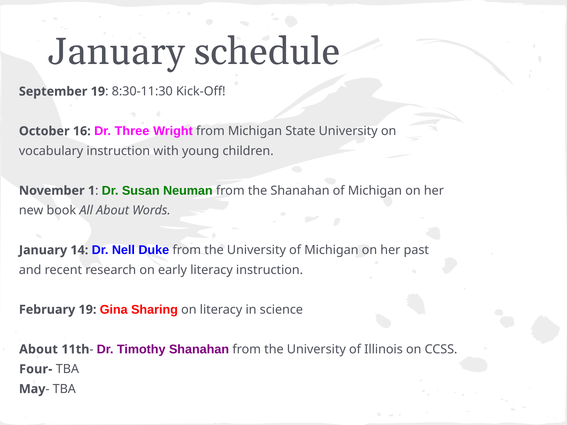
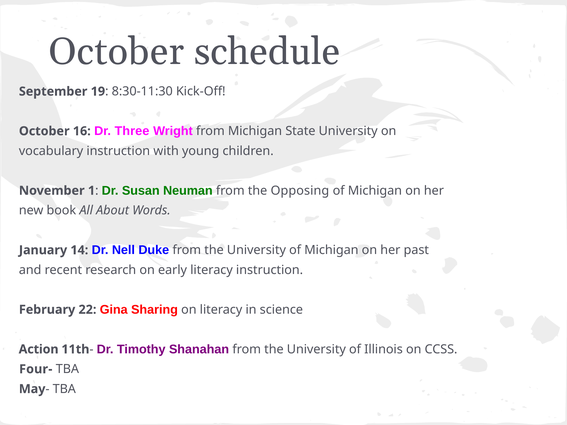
January: January -> October (116, 52)
the Shanahan: Shanahan -> Opposing (300, 191)
February 19: 19 -> 22 (87, 310)
About: About -> Action (39, 349)
